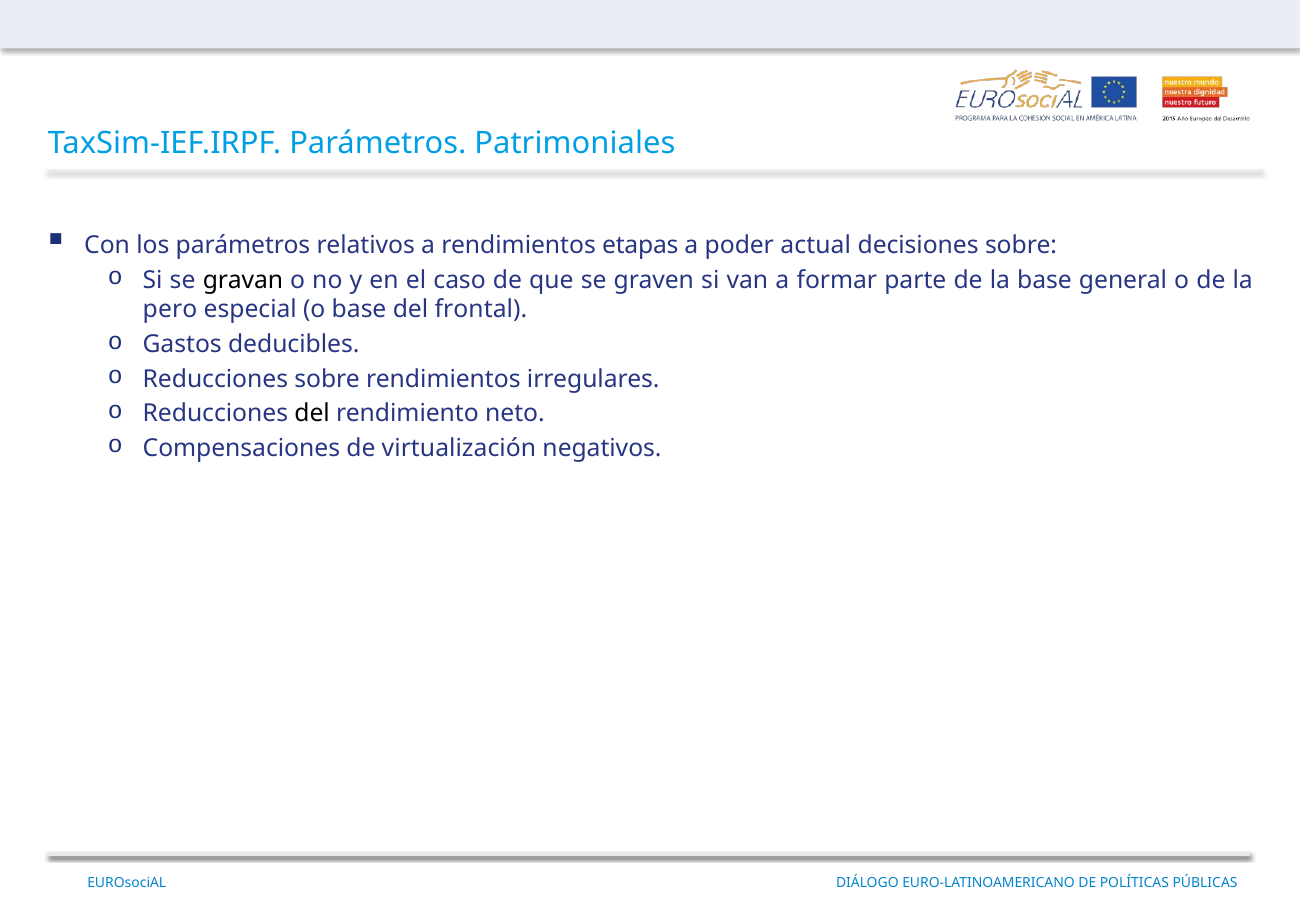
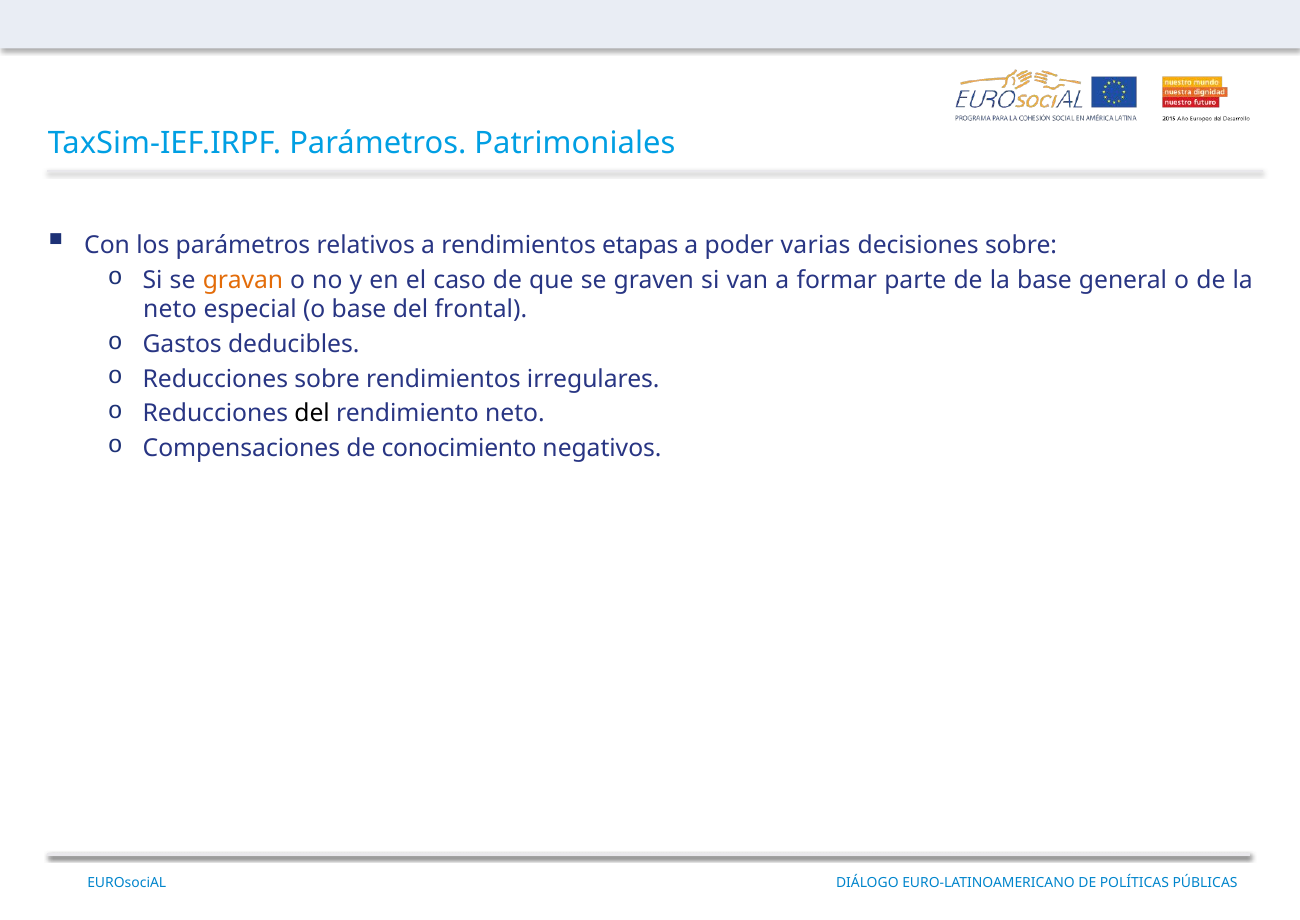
actual: actual -> varias (816, 245)
gravan colour: black -> orange (243, 280)
pero: pero -> neto (170, 310)
virtualización: virtualización -> conocimiento (459, 448)
